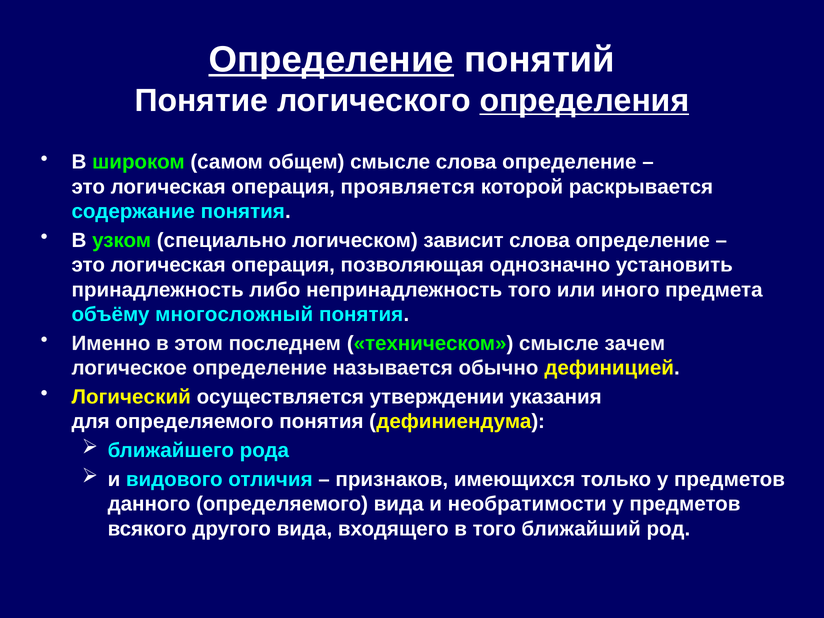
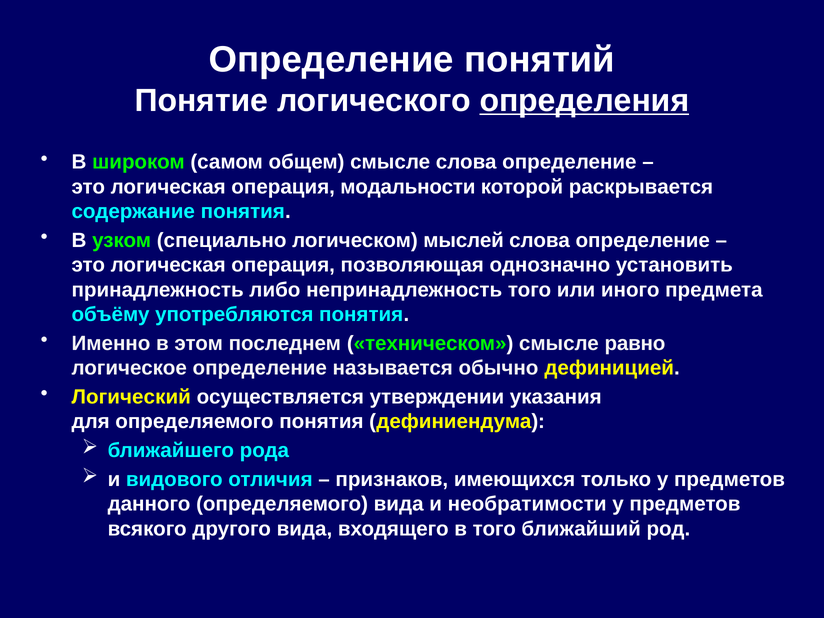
Определение underline: present -> none (331, 60)
проявляется: проявляется -> модальности (408, 187)
зависит: зависит -> мыслей (464, 240)
многосложный: многосложный -> употребляются (234, 315)
зачем: зачем -> равно (635, 343)
